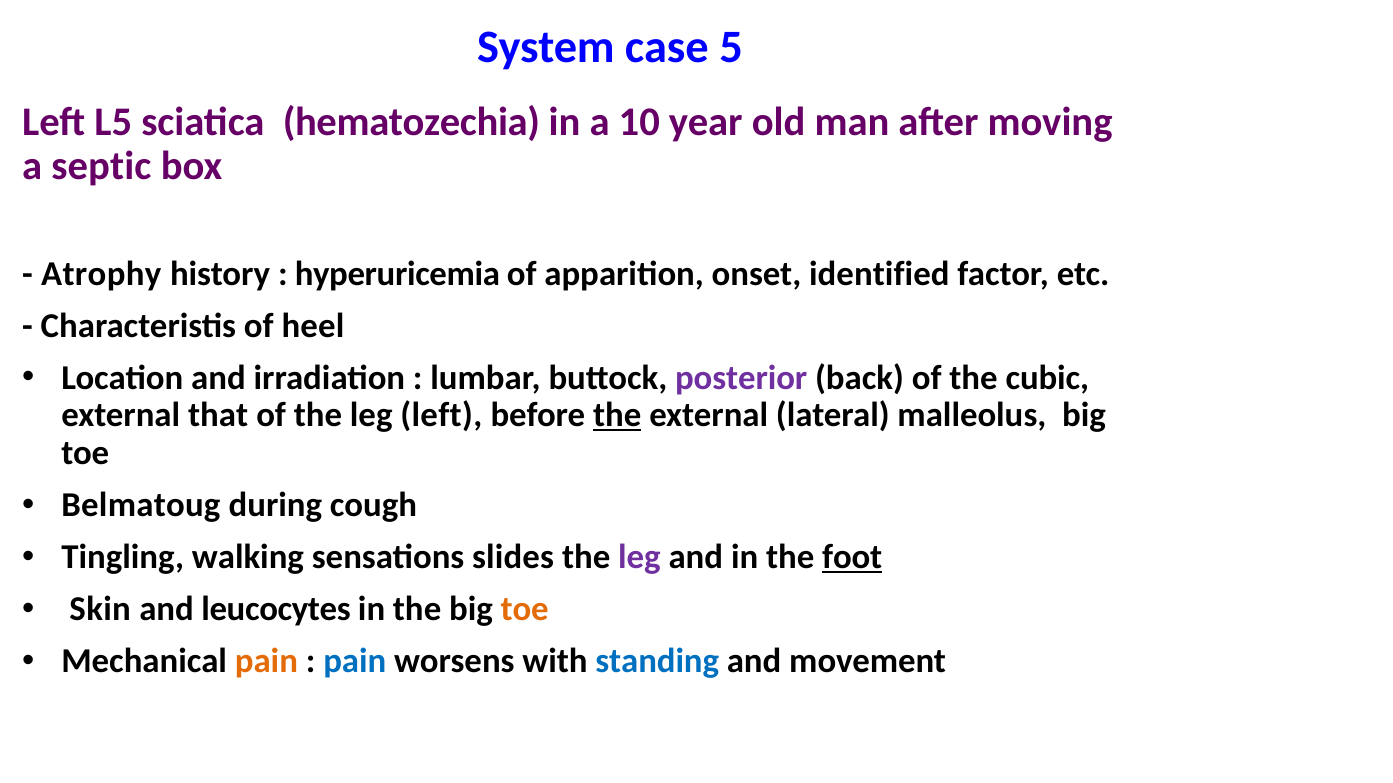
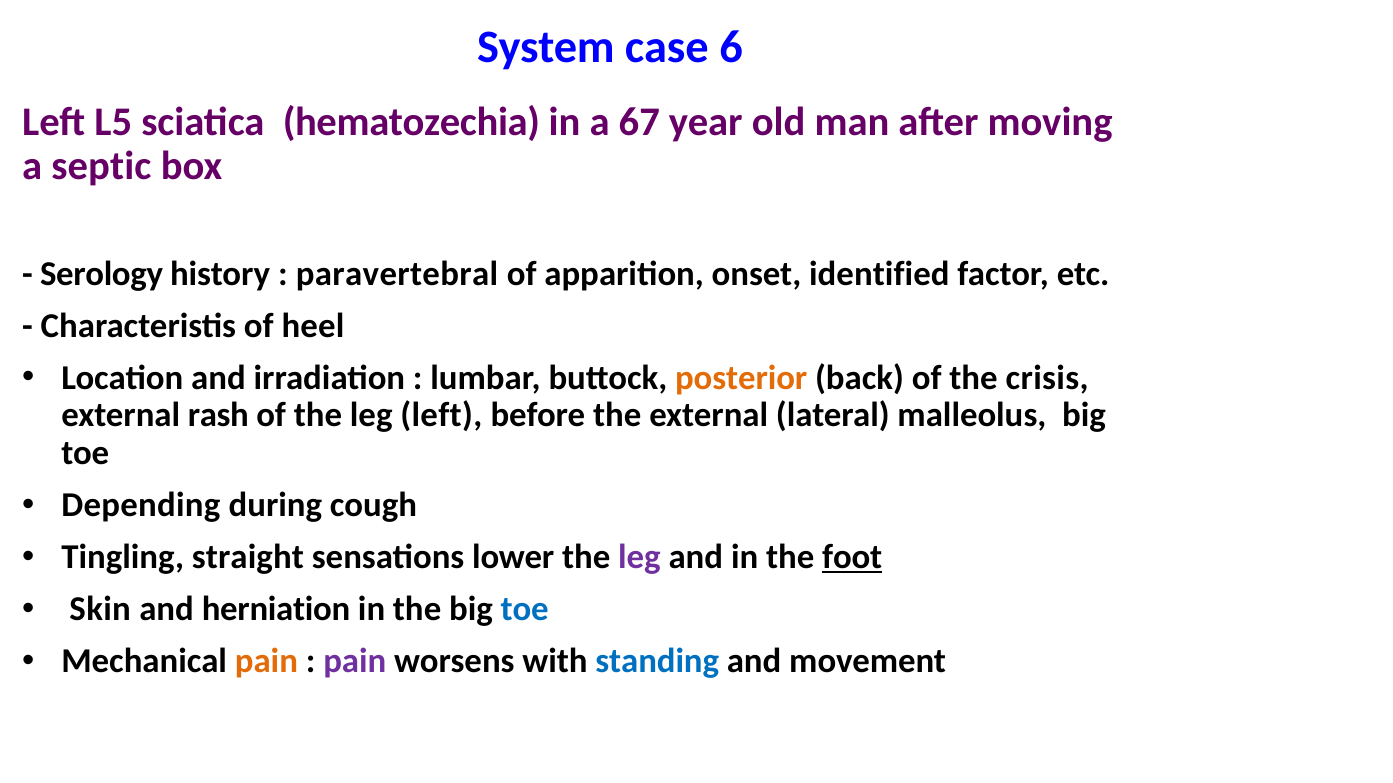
5: 5 -> 6 (731, 47)
10: 10 -> 67 (639, 123)
Atrophy: Atrophy -> Serology (102, 274)
hyperuricemia: hyperuricemia -> paravertebral (397, 274)
posterior colour: purple -> orange (741, 378)
cubic: cubic -> crisis (1047, 378)
that: that -> rash (218, 416)
the underline: present -> none (617, 416)
Belmatoug: Belmatoug -> Depending (141, 505)
walking: walking -> straight (248, 557)
slides: slides -> lower (513, 557)
leucocytes: leucocytes -> herniation (276, 610)
toe colour: orange -> blue (525, 610)
pain colour: blue -> purple (355, 662)
